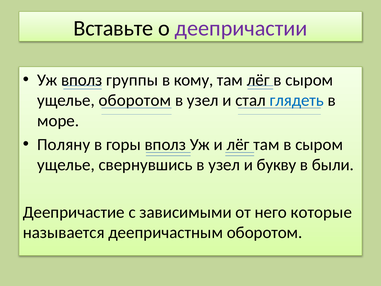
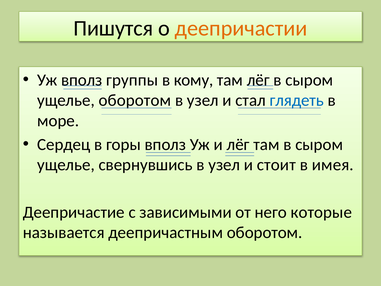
Вставьте: Вставьте -> Пишутся (113, 28)
деепричастии colour: purple -> orange (241, 28)
Поляну: Поляну -> Сердец (64, 144)
букву: букву -> стоит (276, 165)
были: были -> имея (333, 165)
